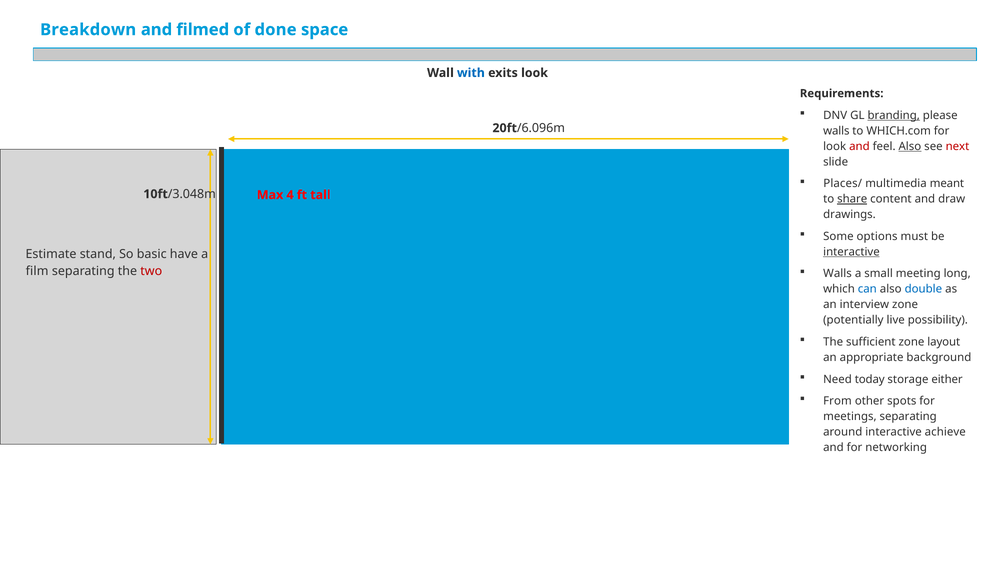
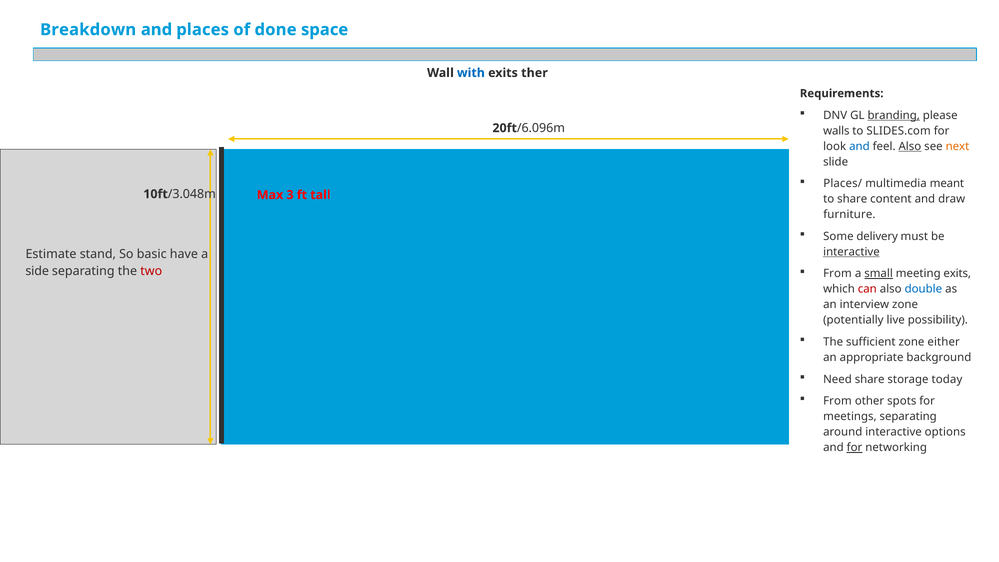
filmed: filmed -> places (203, 30)
exits look: look -> ther (534, 73)
WHICH.com: WHICH.com -> SLIDES.com (899, 131)
and colour: red -> blue (859, 146)
next colour: red -> orange (957, 146)
4: 4 -> 3 (290, 195)
share underline: present -> none (852, 199)
drawings: drawings -> furniture (849, 215)
options: options -> delivery (877, 236)
film: film -> side (37, 271)
Walls: Walls -> From (837, 274)
small underline: none -> present (879, 274)
meeting long: long -> exits (957, 274)
can colour: blue -> red (867, 289)
layout: layout -> either (944, 342)
Need today: today -> share (870, 379)
either: either -> today (947, 379)
achieve: achieve -> options (945, 432)
for underline: none -> present (855, 448)
